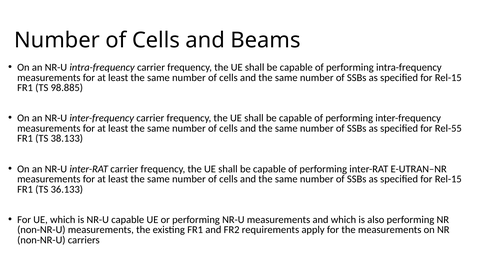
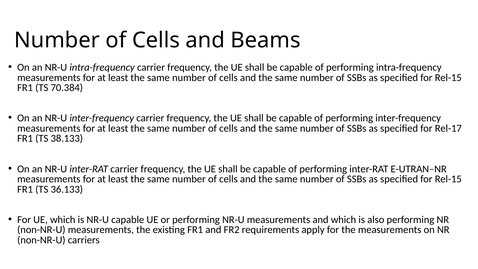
98.885: 98.885 -> 70.384 (67, 88)
Rel-55: Rel-55 -> Rel-17 (448, 128)
